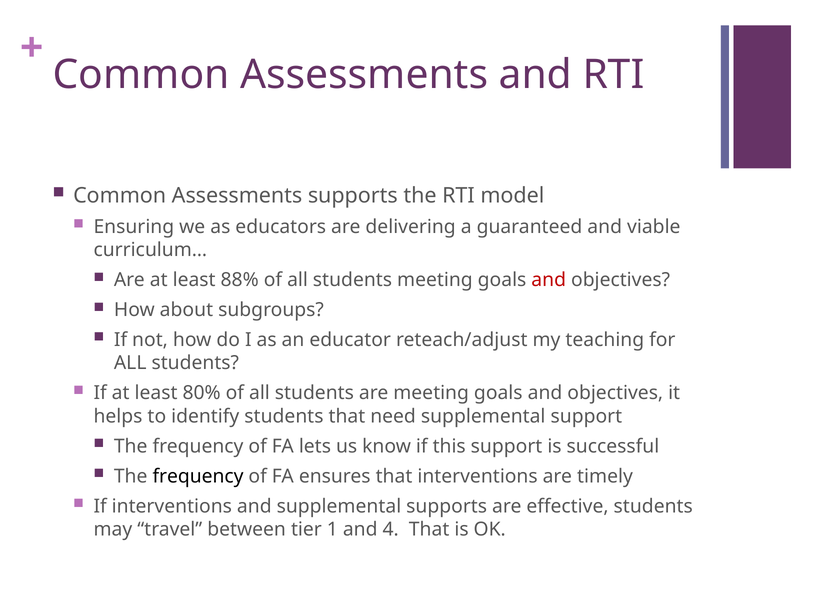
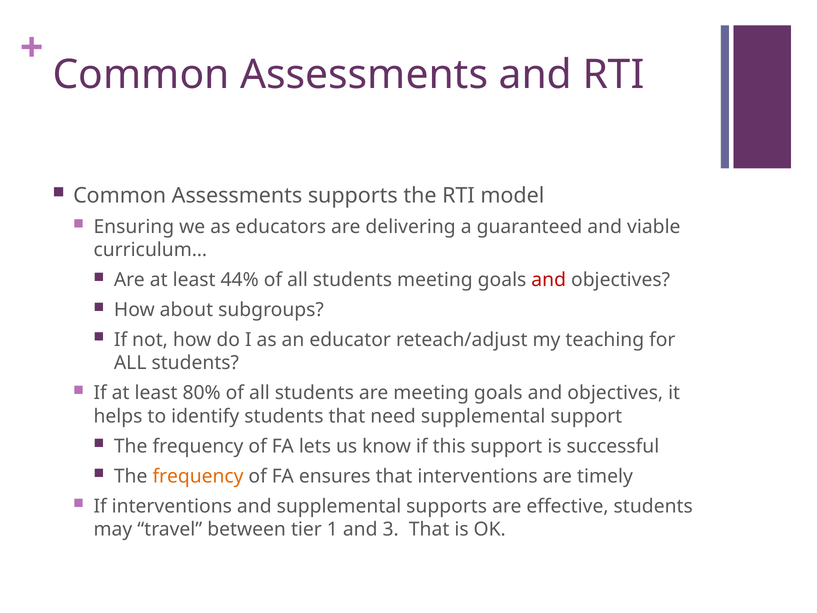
88%: 88% -> 44% (240, 280)
frequency colour: black -> orange (198, 476)
4: 4 -> 3 (391, 529)
